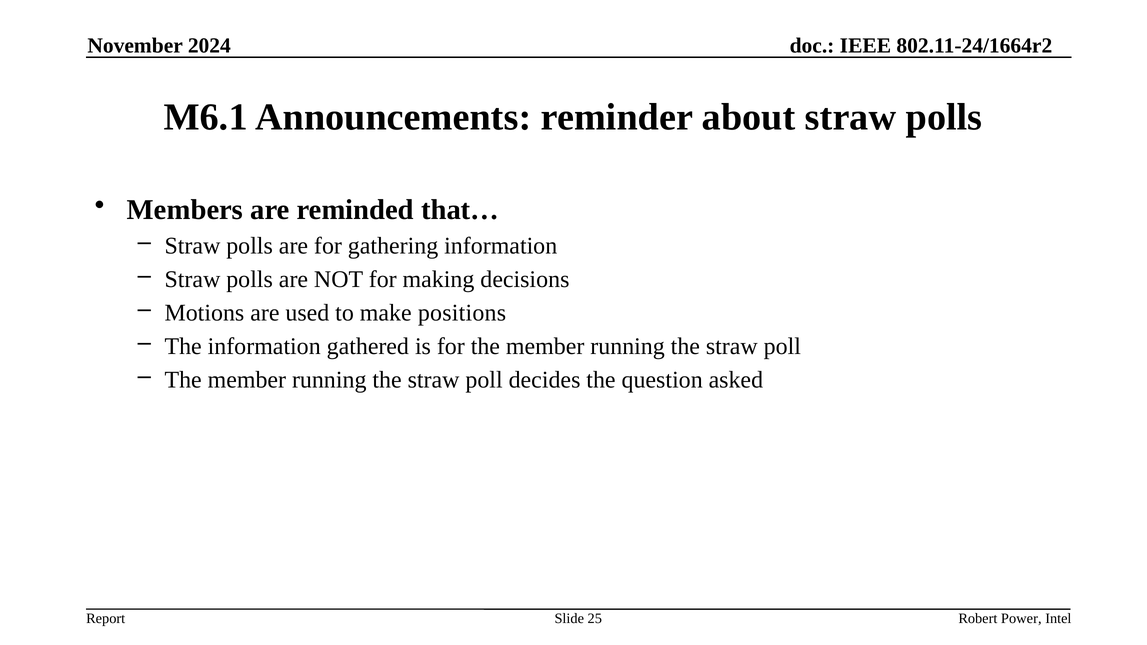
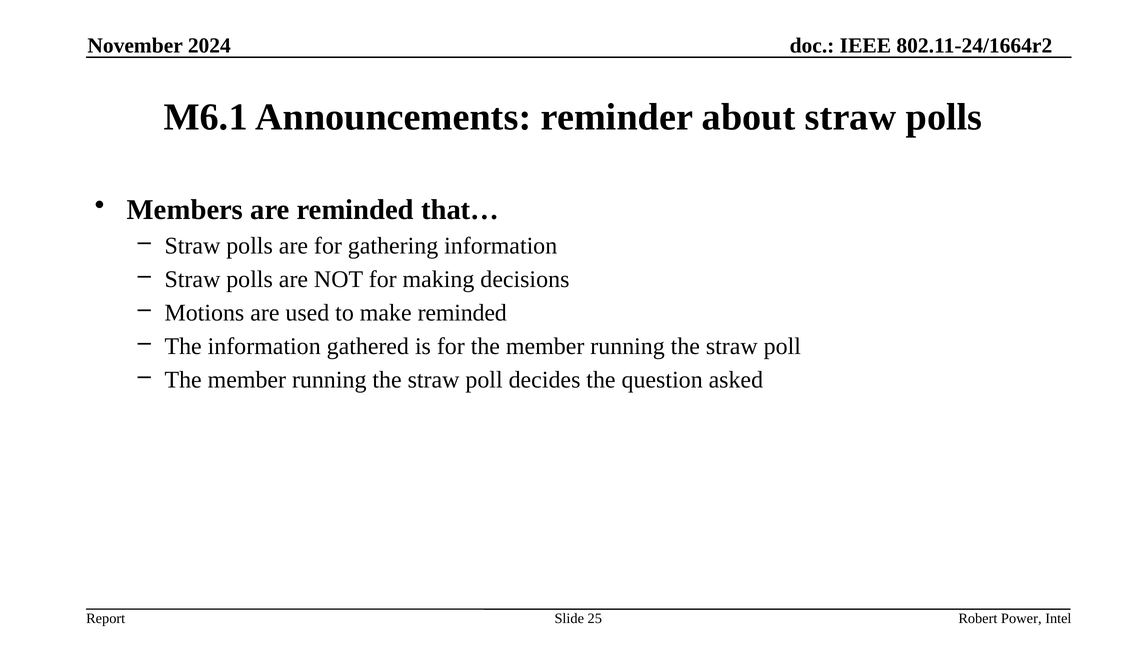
make positions: positions -> reminded (462, 313)
